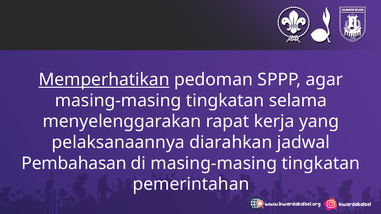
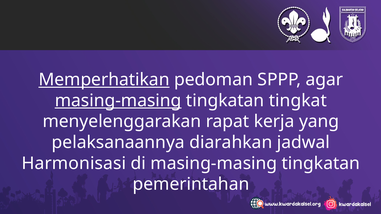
masing-masing underline: none -> present (118, 101)
selama: selama -> tingkat (298, 101)
Pembahasan: Pembahasan -> Harmonisasi (74, 164)
